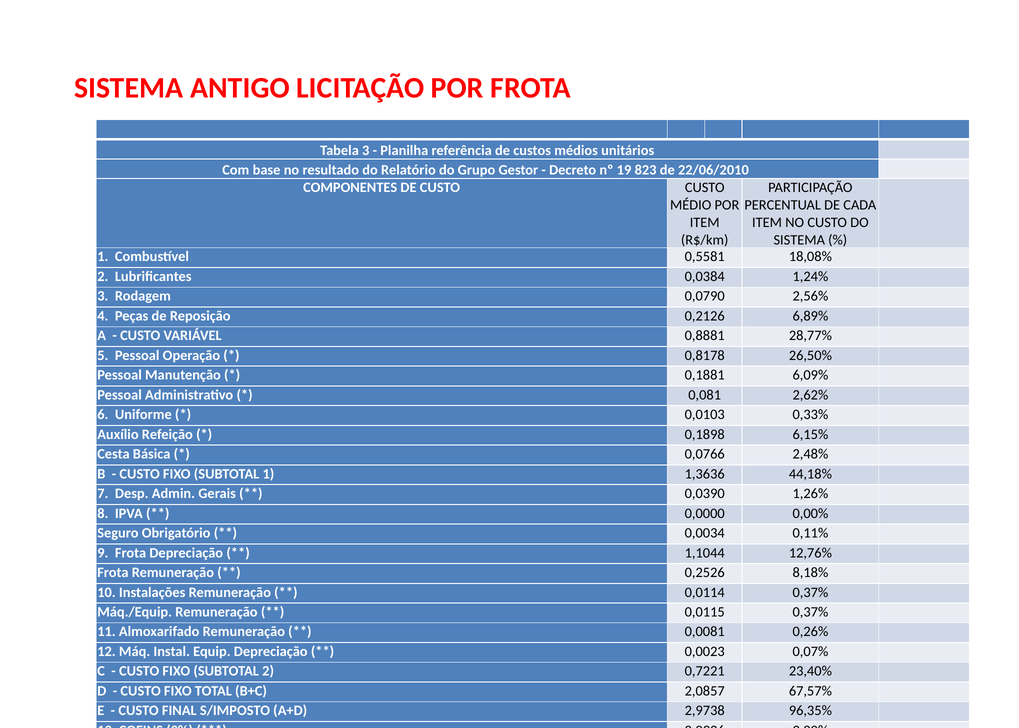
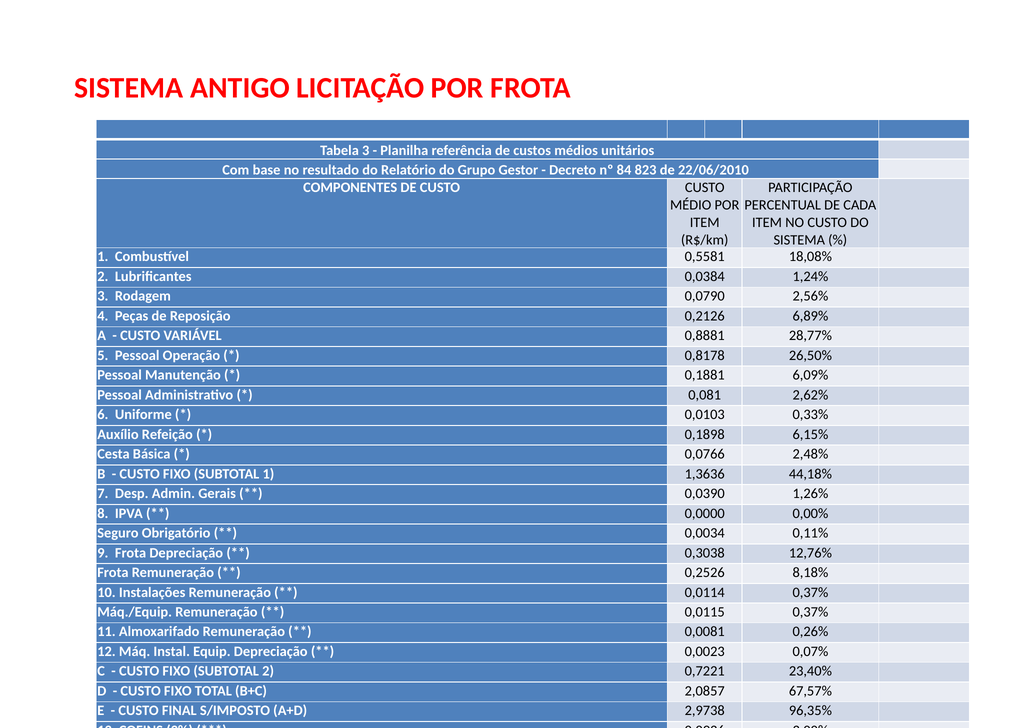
19: 19 -> 84 (624, 170)
1,1044: 1,1044 -> 0,3038 (705, 553)
